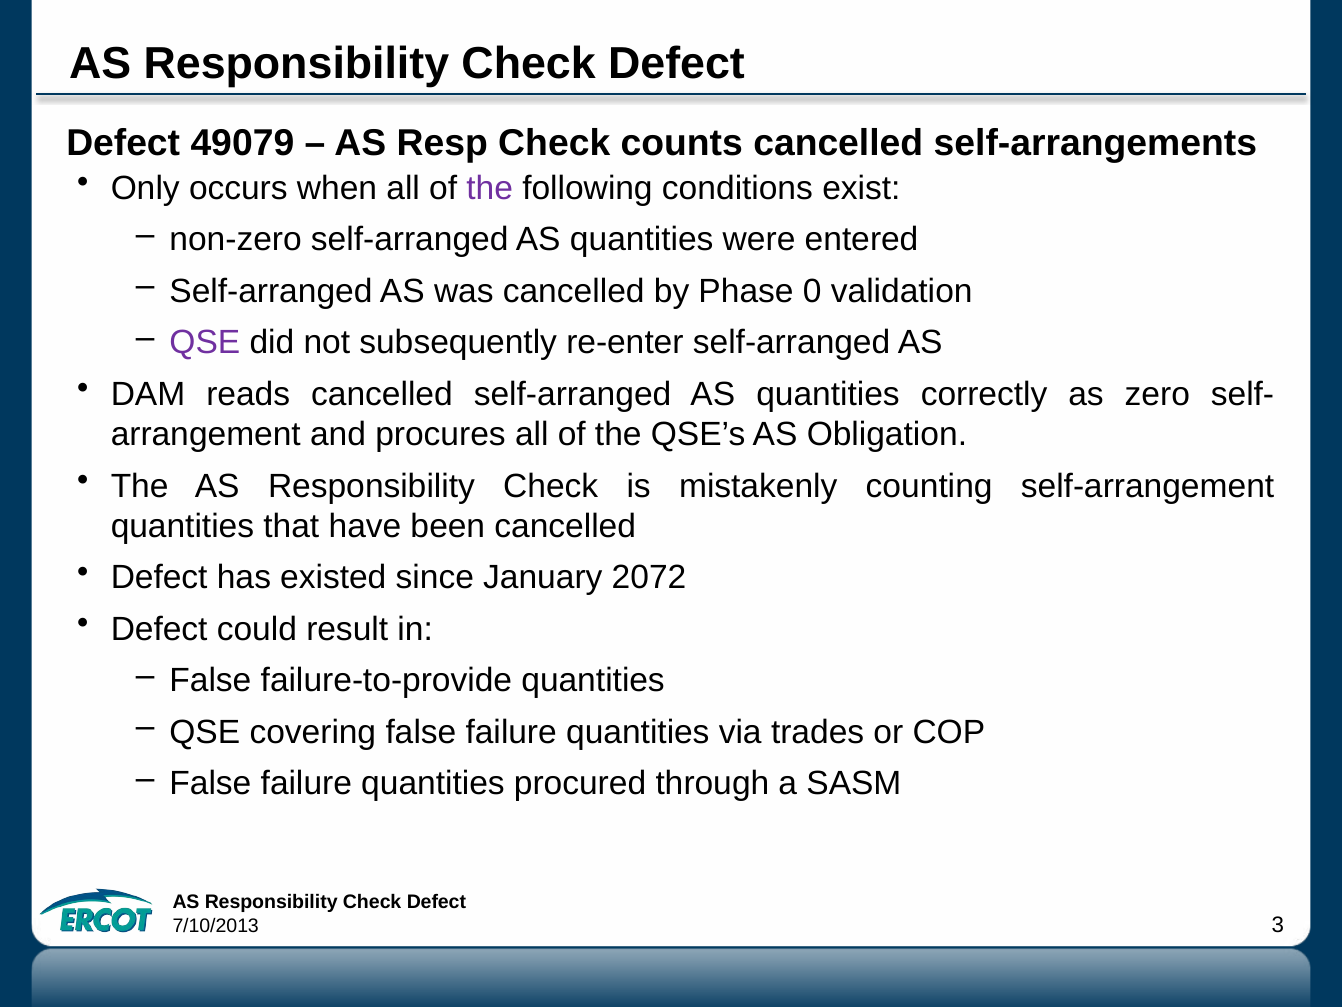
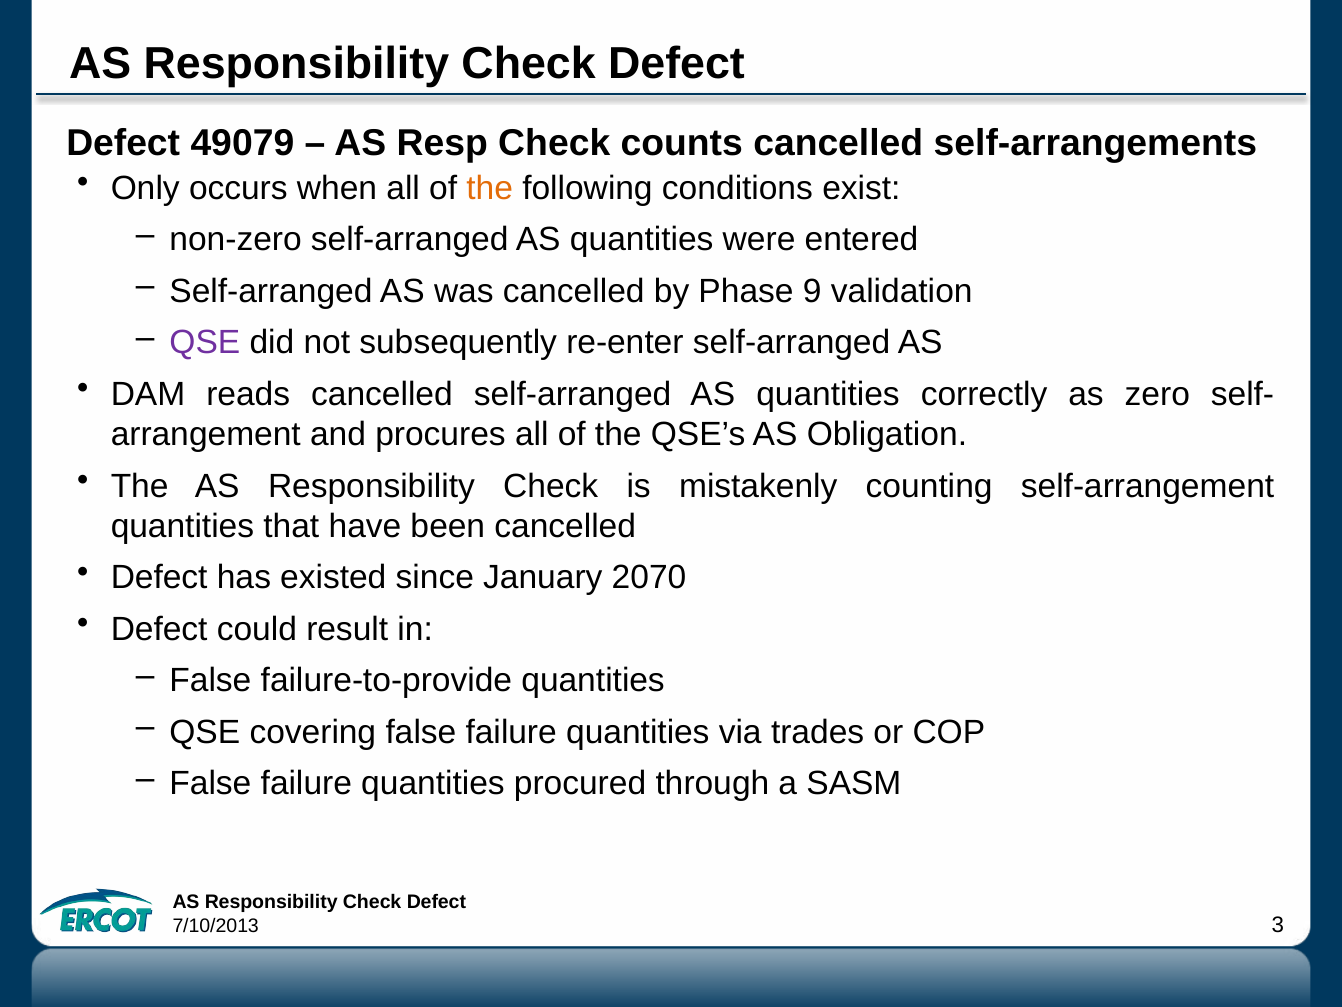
the colour: purple -> orange (490, 188)
0: 0 -> 9 (812, 291)
2072: 2072 -> 2070 (649, 578)
